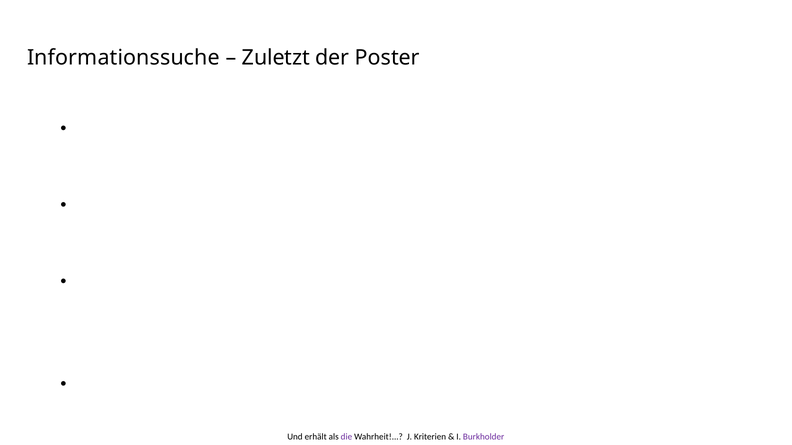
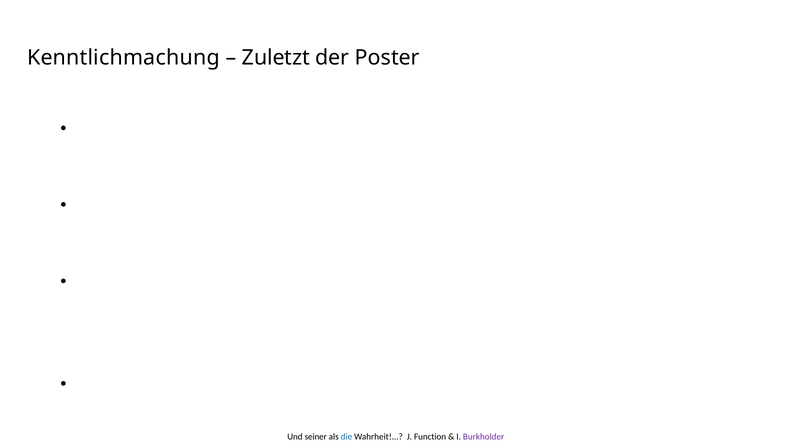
Informationssuche: Informationssuche -> Kenntlichmachung (123, 58)
erhält: erhält -> seiner (316, 437)
die colour: purple -> blue (346, 437)
Kriterien: Kriterien -> Function (430, 437)
